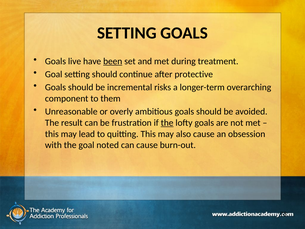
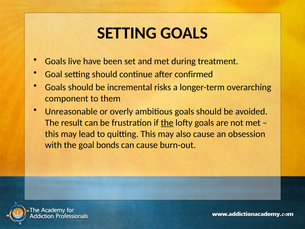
been underline: present -> none (113, 61)
protective: protective -> confirmed (194, 74)
noted: noted -> bonds (108, 145)
